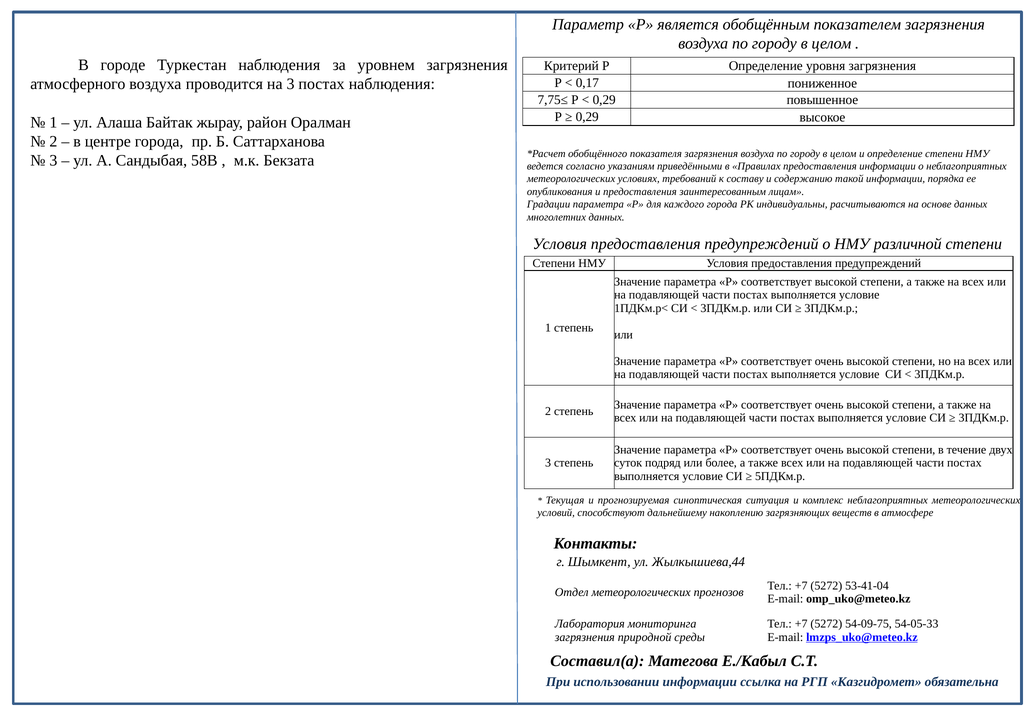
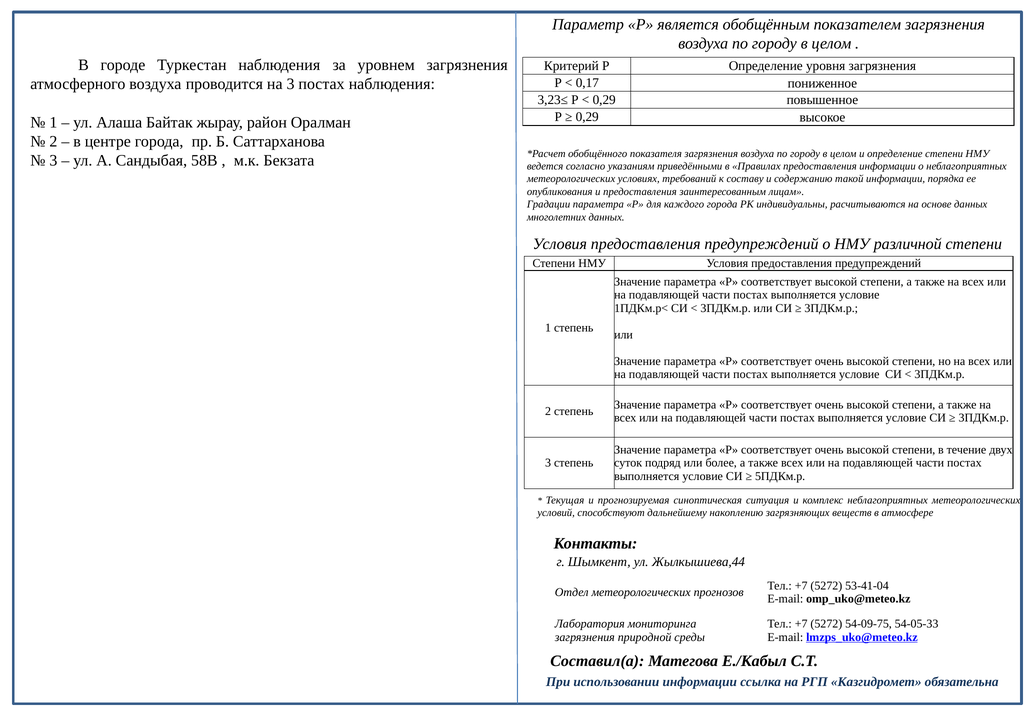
7,75≤: 7,75≤ -> 3,23≤ (553, 100)
